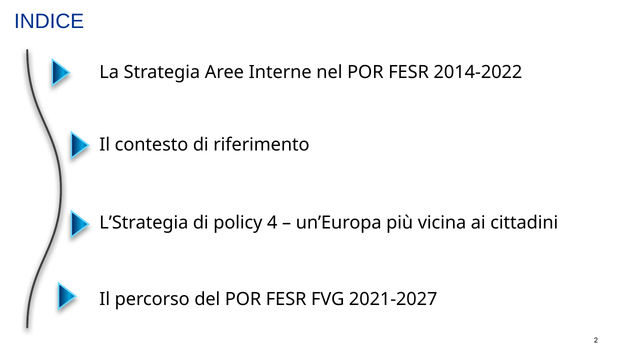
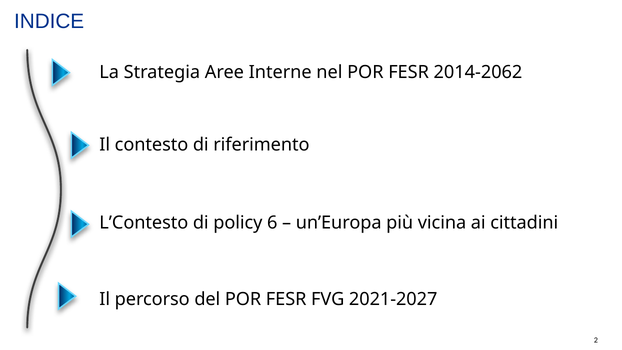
2014-2022: 2014-2022 -> 2014-2062 (478, 72)
L’Strategia: L’Strategia -> L’Contesto (144, 223)
4: 4 -> 6 (272, 223)
